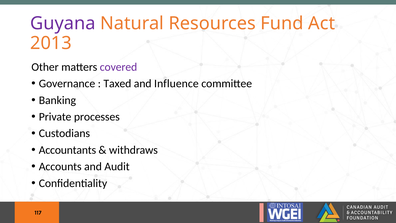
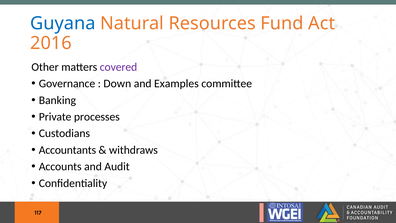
Guyana colour: purple -> blue (63, 23)
2013: 2013 -> 2016 (51, 43)
Taxed: Taxed -> Down (117, 84)
Influence: Influence -> Examples (176, 84)
